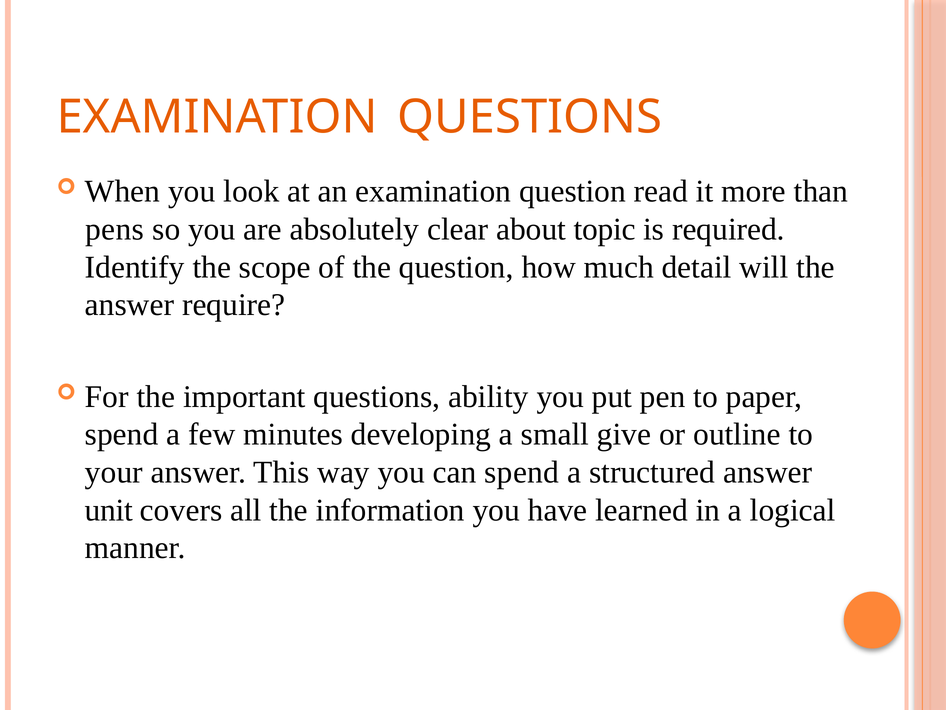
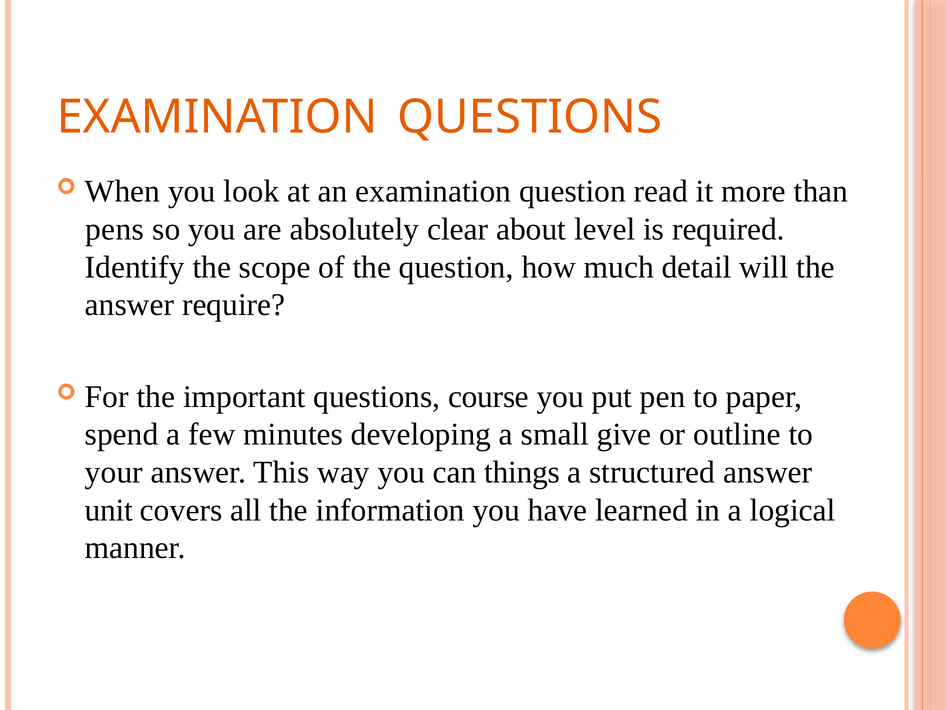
topic: topic -> level (605, 229)
ability: ability -> course (489, 396)
can spend: spend -> things (522, 472)
